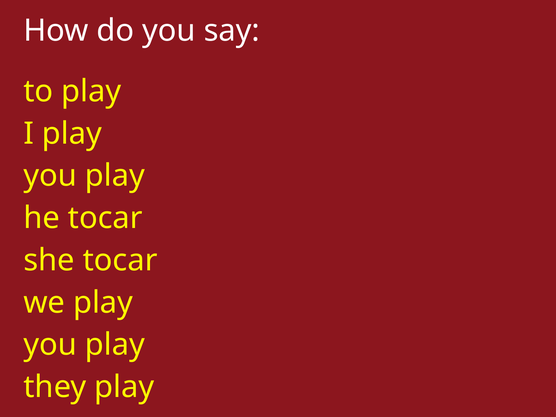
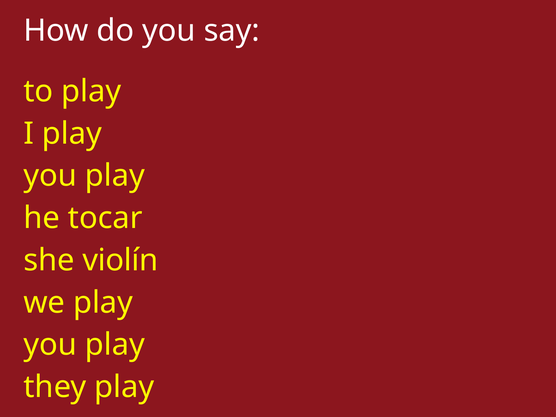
she tocar: tocar -> violín (120, 260)
